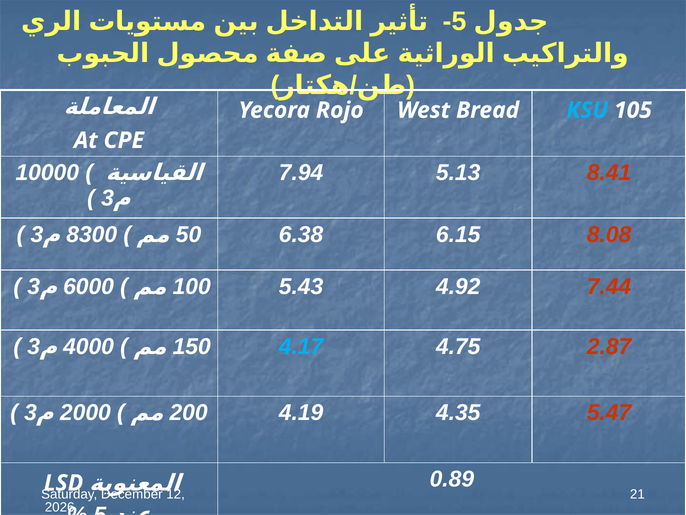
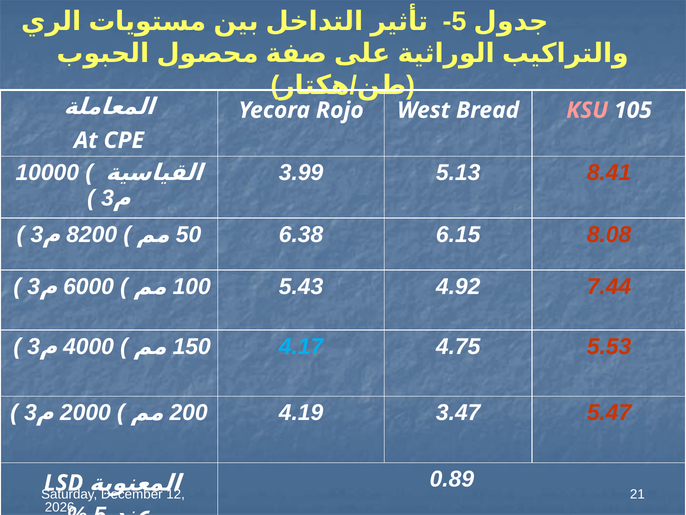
KSU colour: light blue -> pink (587, 110)
7.94: 7.94 -> 3.99 (301, 173)
8300: 8300 -> 8200 (92, 234)
2.87: 2.87 -> 5.53 (609, 346)
4.35: 4.35 -> 3.47 (458, 412)
